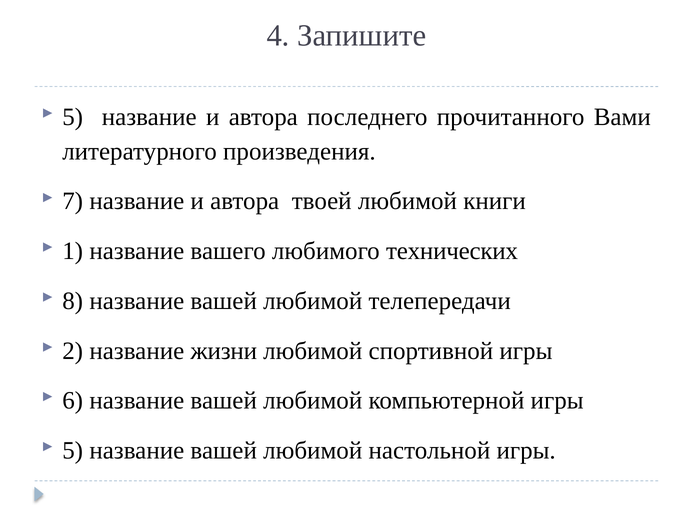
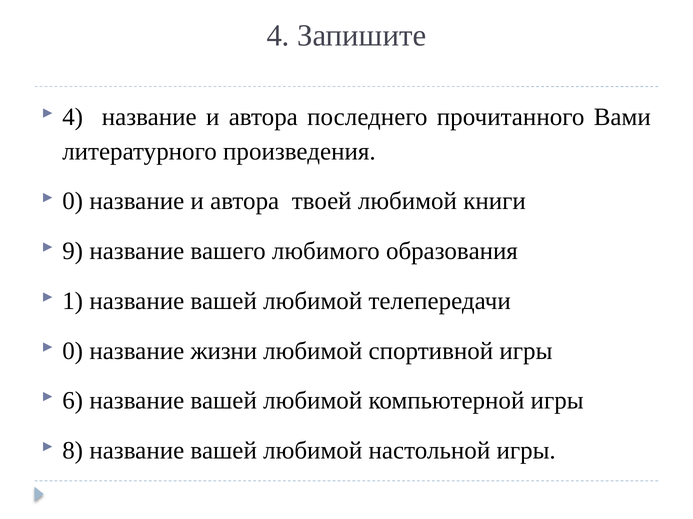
5: 5 -> 4 (73, 117)
7: 7 -> 0 (73, 202)
1: 1 -> 9 (73, 251)
технических: технических -> образования (452, 251)
8: 8 -> 1 (73, 301)
2: 2 -> 0 (73, 351)
5: 5 -> 8 (73, 451)
